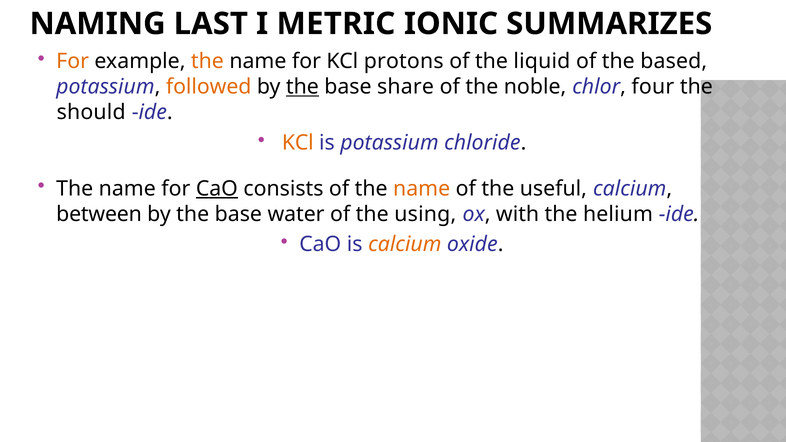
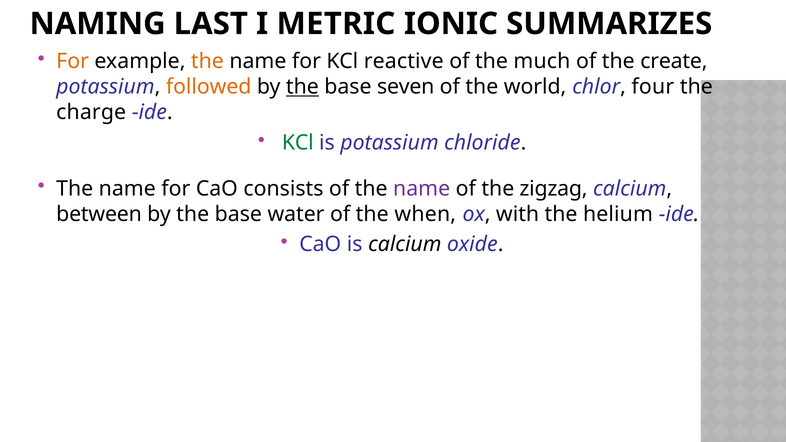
protons: protons -> reactive (404, 61)
liquid: liquid -> much (542, 61)
based: based -> create (674, 61)
share: share -> seven (406, 87)
noble: noble -> world (535, 87)
should: should -> charge (91, 112)
KCl colour: orange -> green (298, 143)
CaO underline: present -> none (217, 189)
name colour: orange -> purple (422, 189)
useful: useful -> zigzag (553, 189)
using: using -> when (425, 214)
calcium colour: orange -> black (405, 245)
